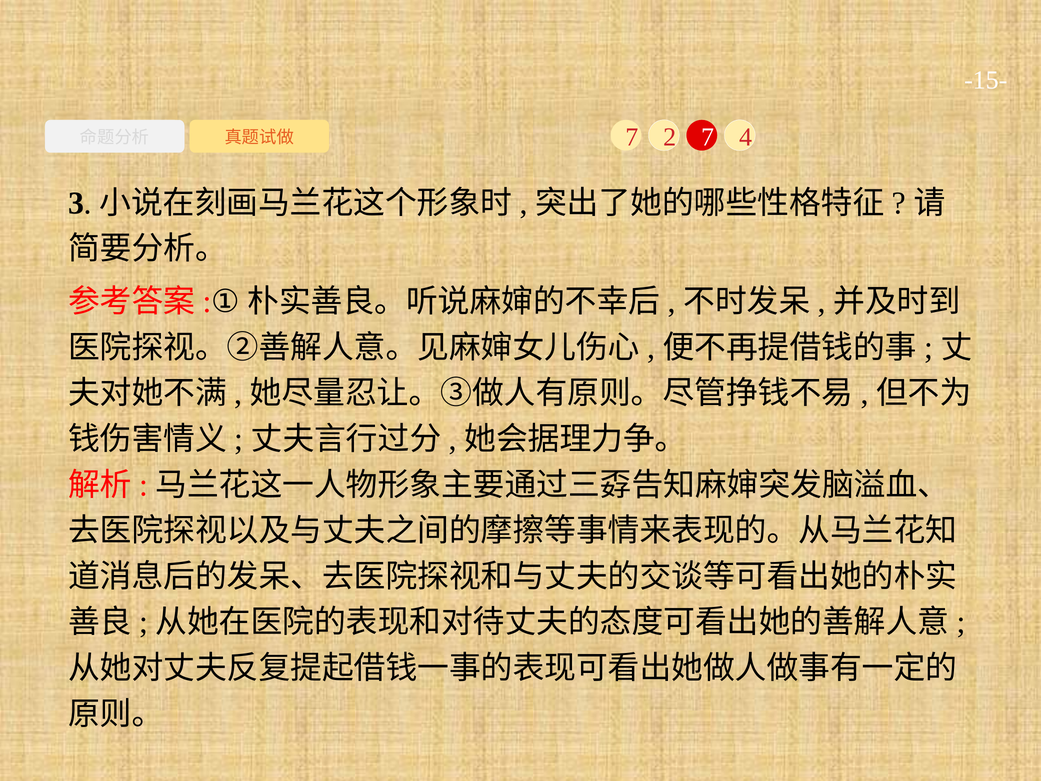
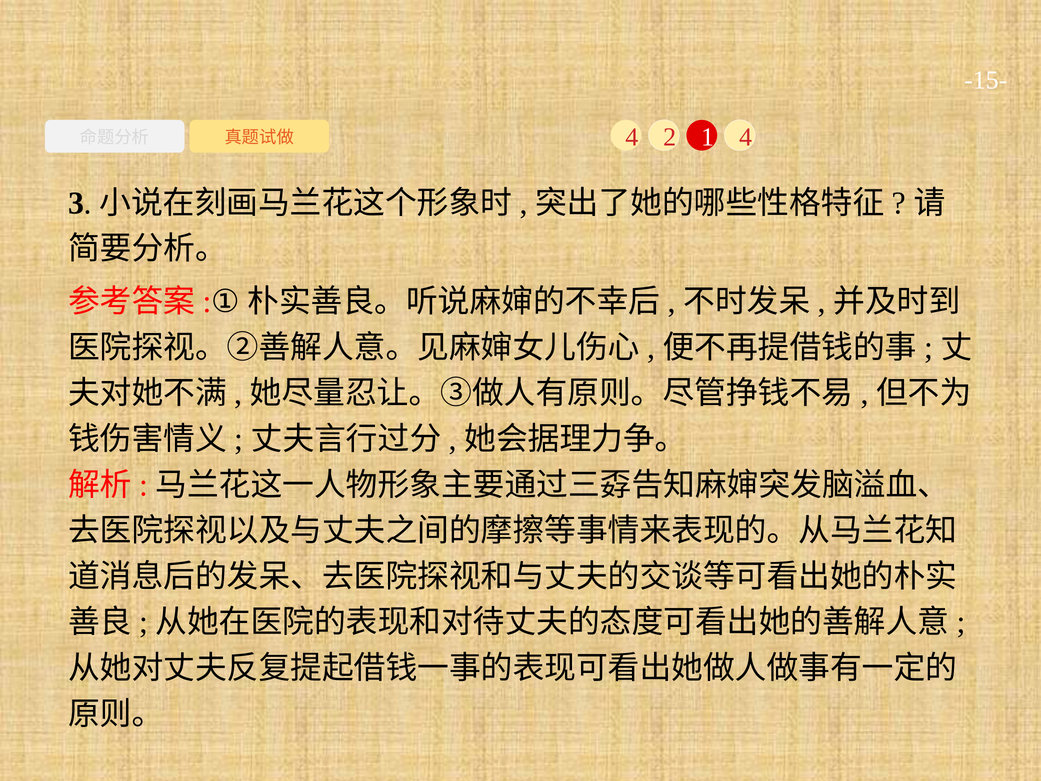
7: 7 -> 4 (632, 137)
2 7: 7 -> 1 (708, 137)
